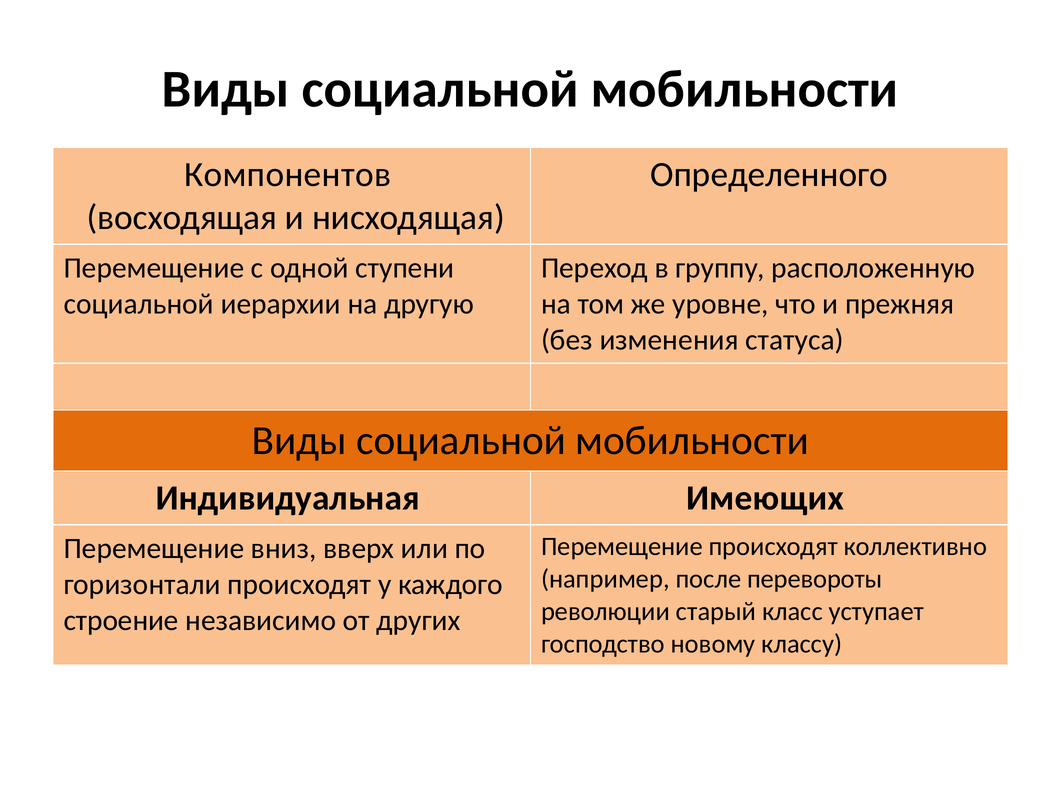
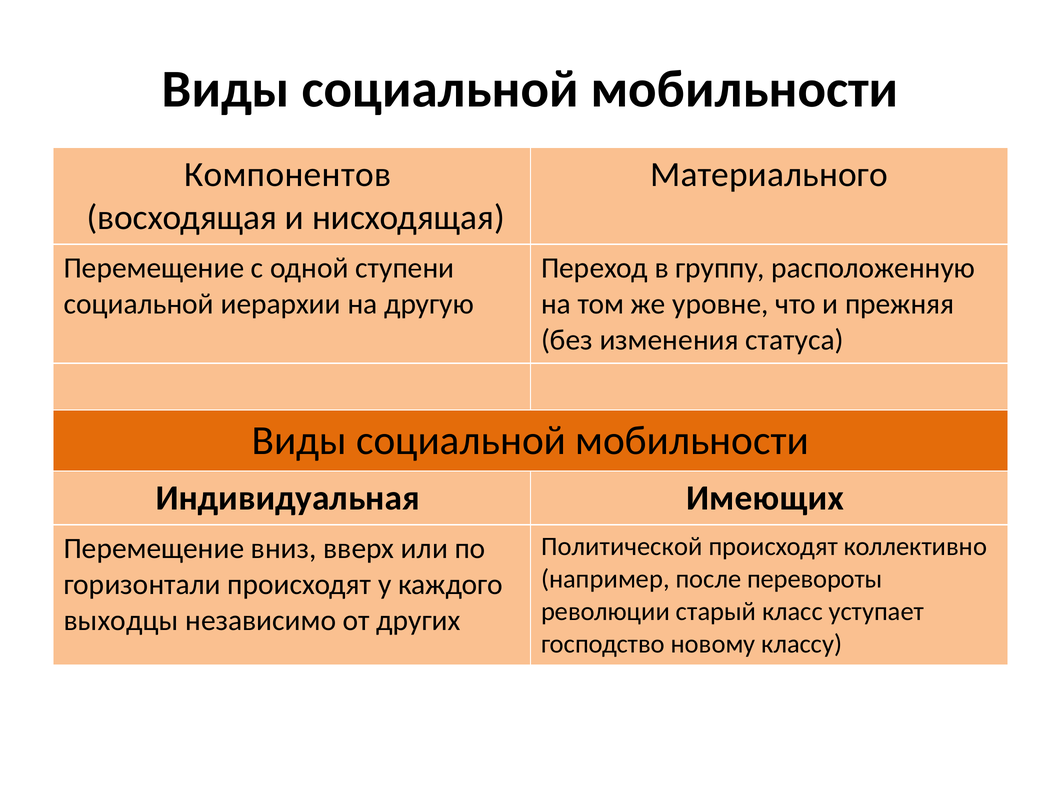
Определенного: Определенного -> Материального (769, 174)
Перемещение: Перемещение -> Политической (622, 546)
строение: строение -> выходцы (121, 621)
